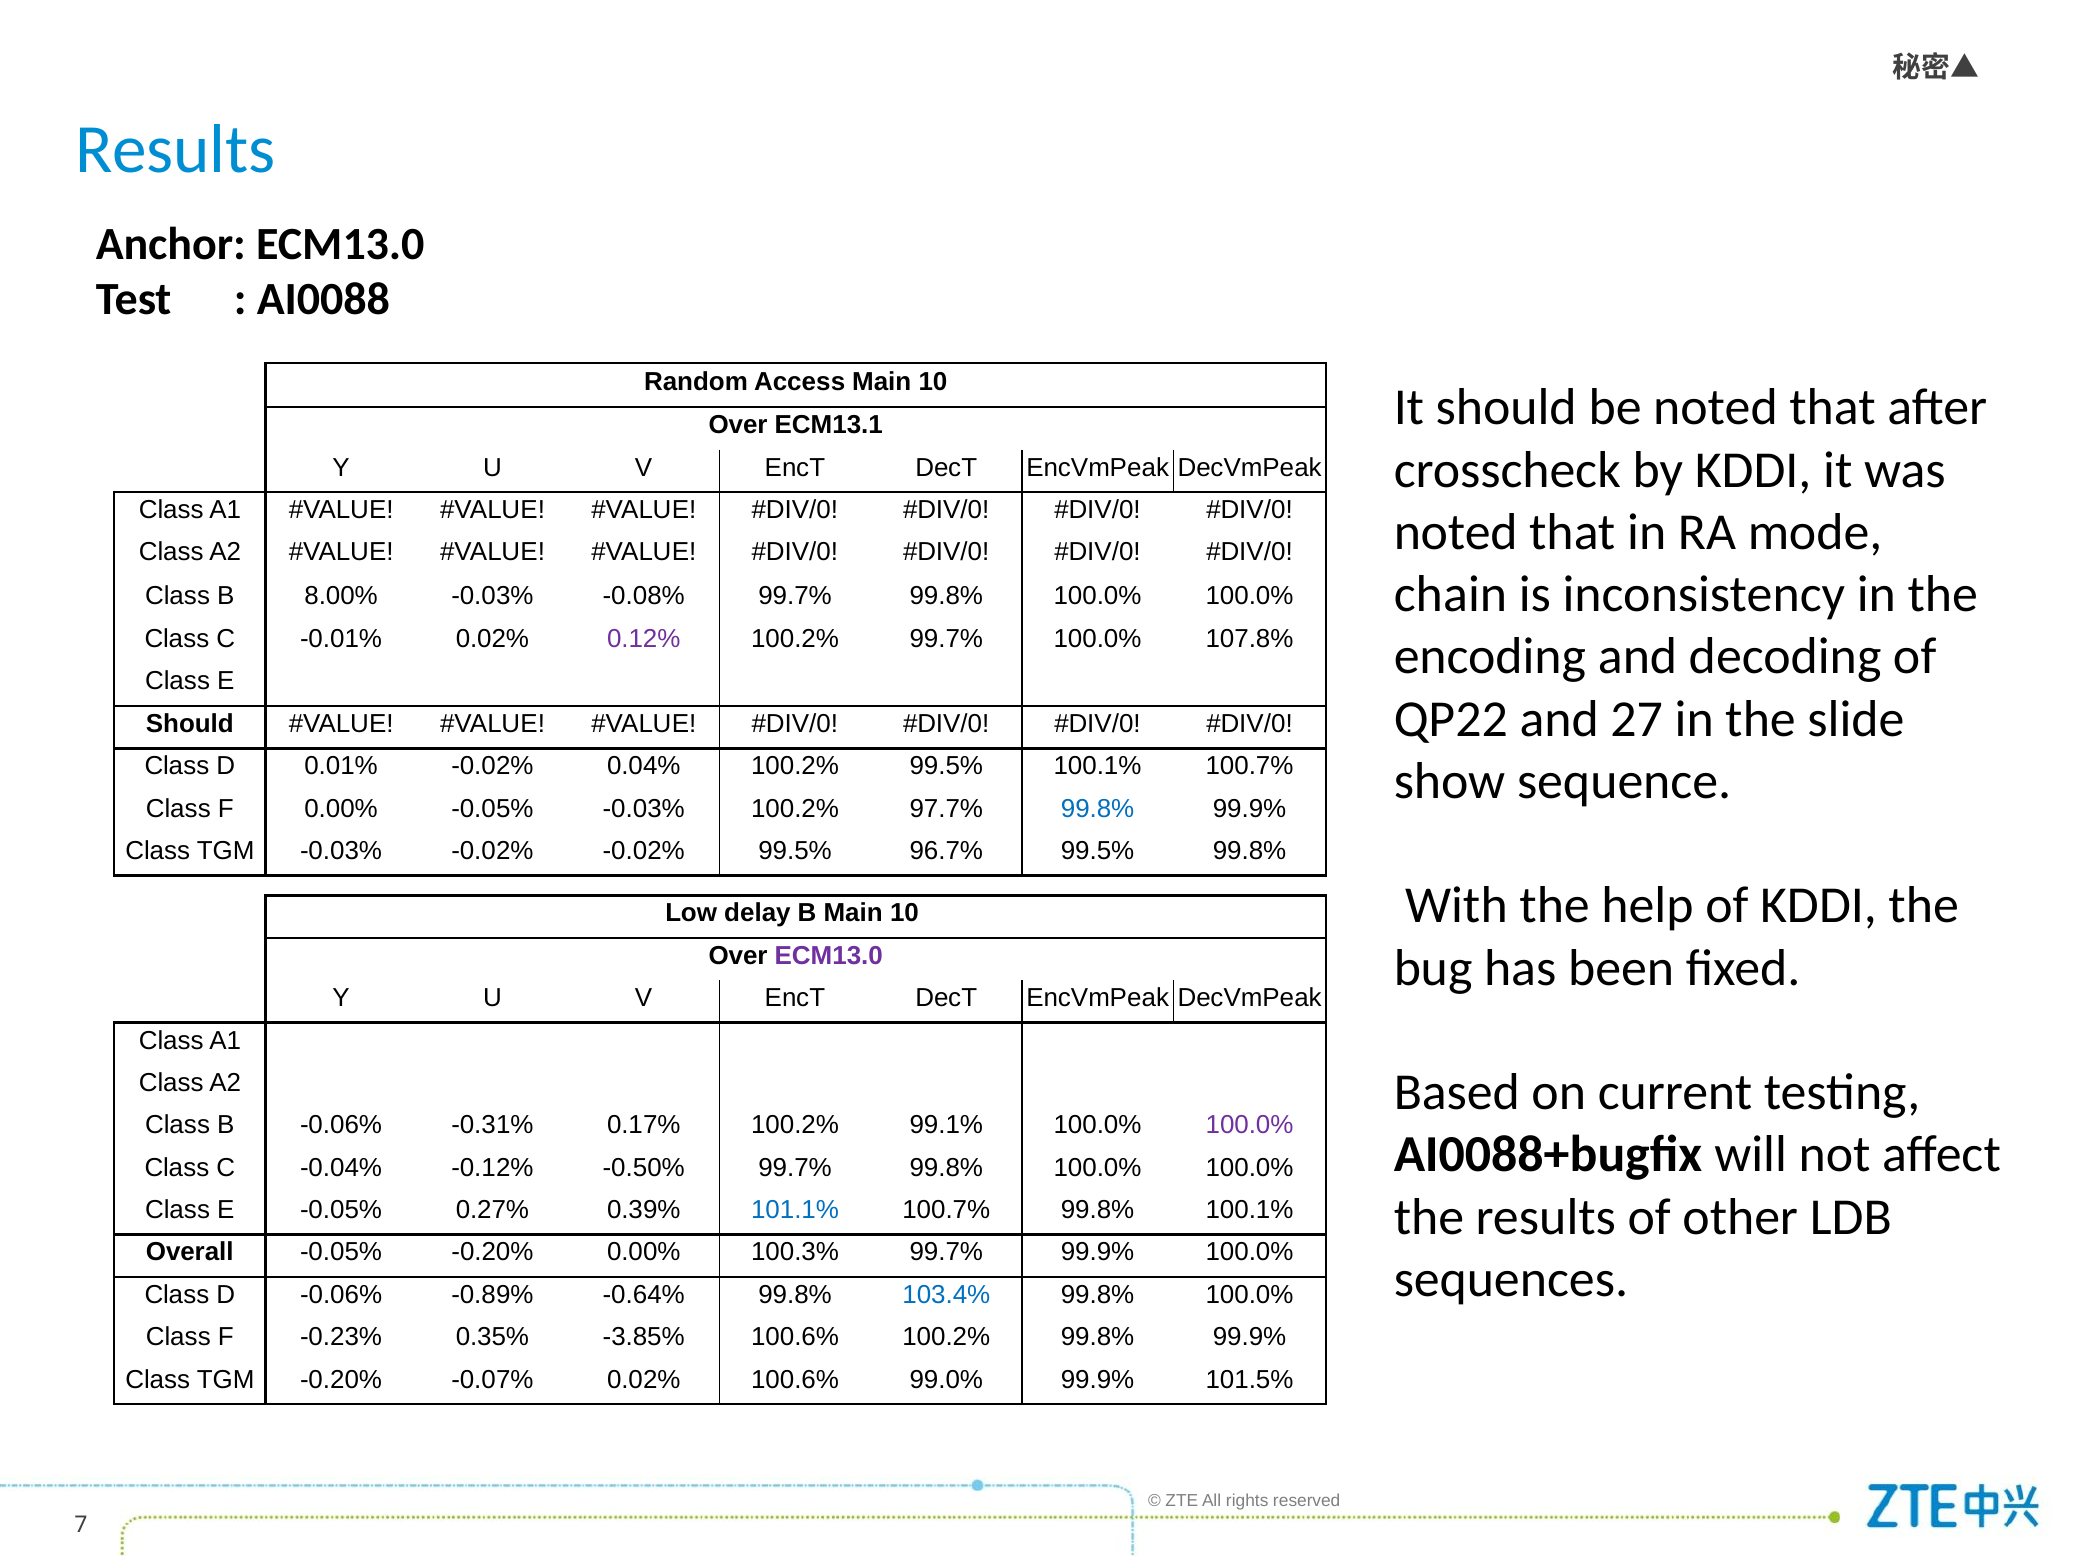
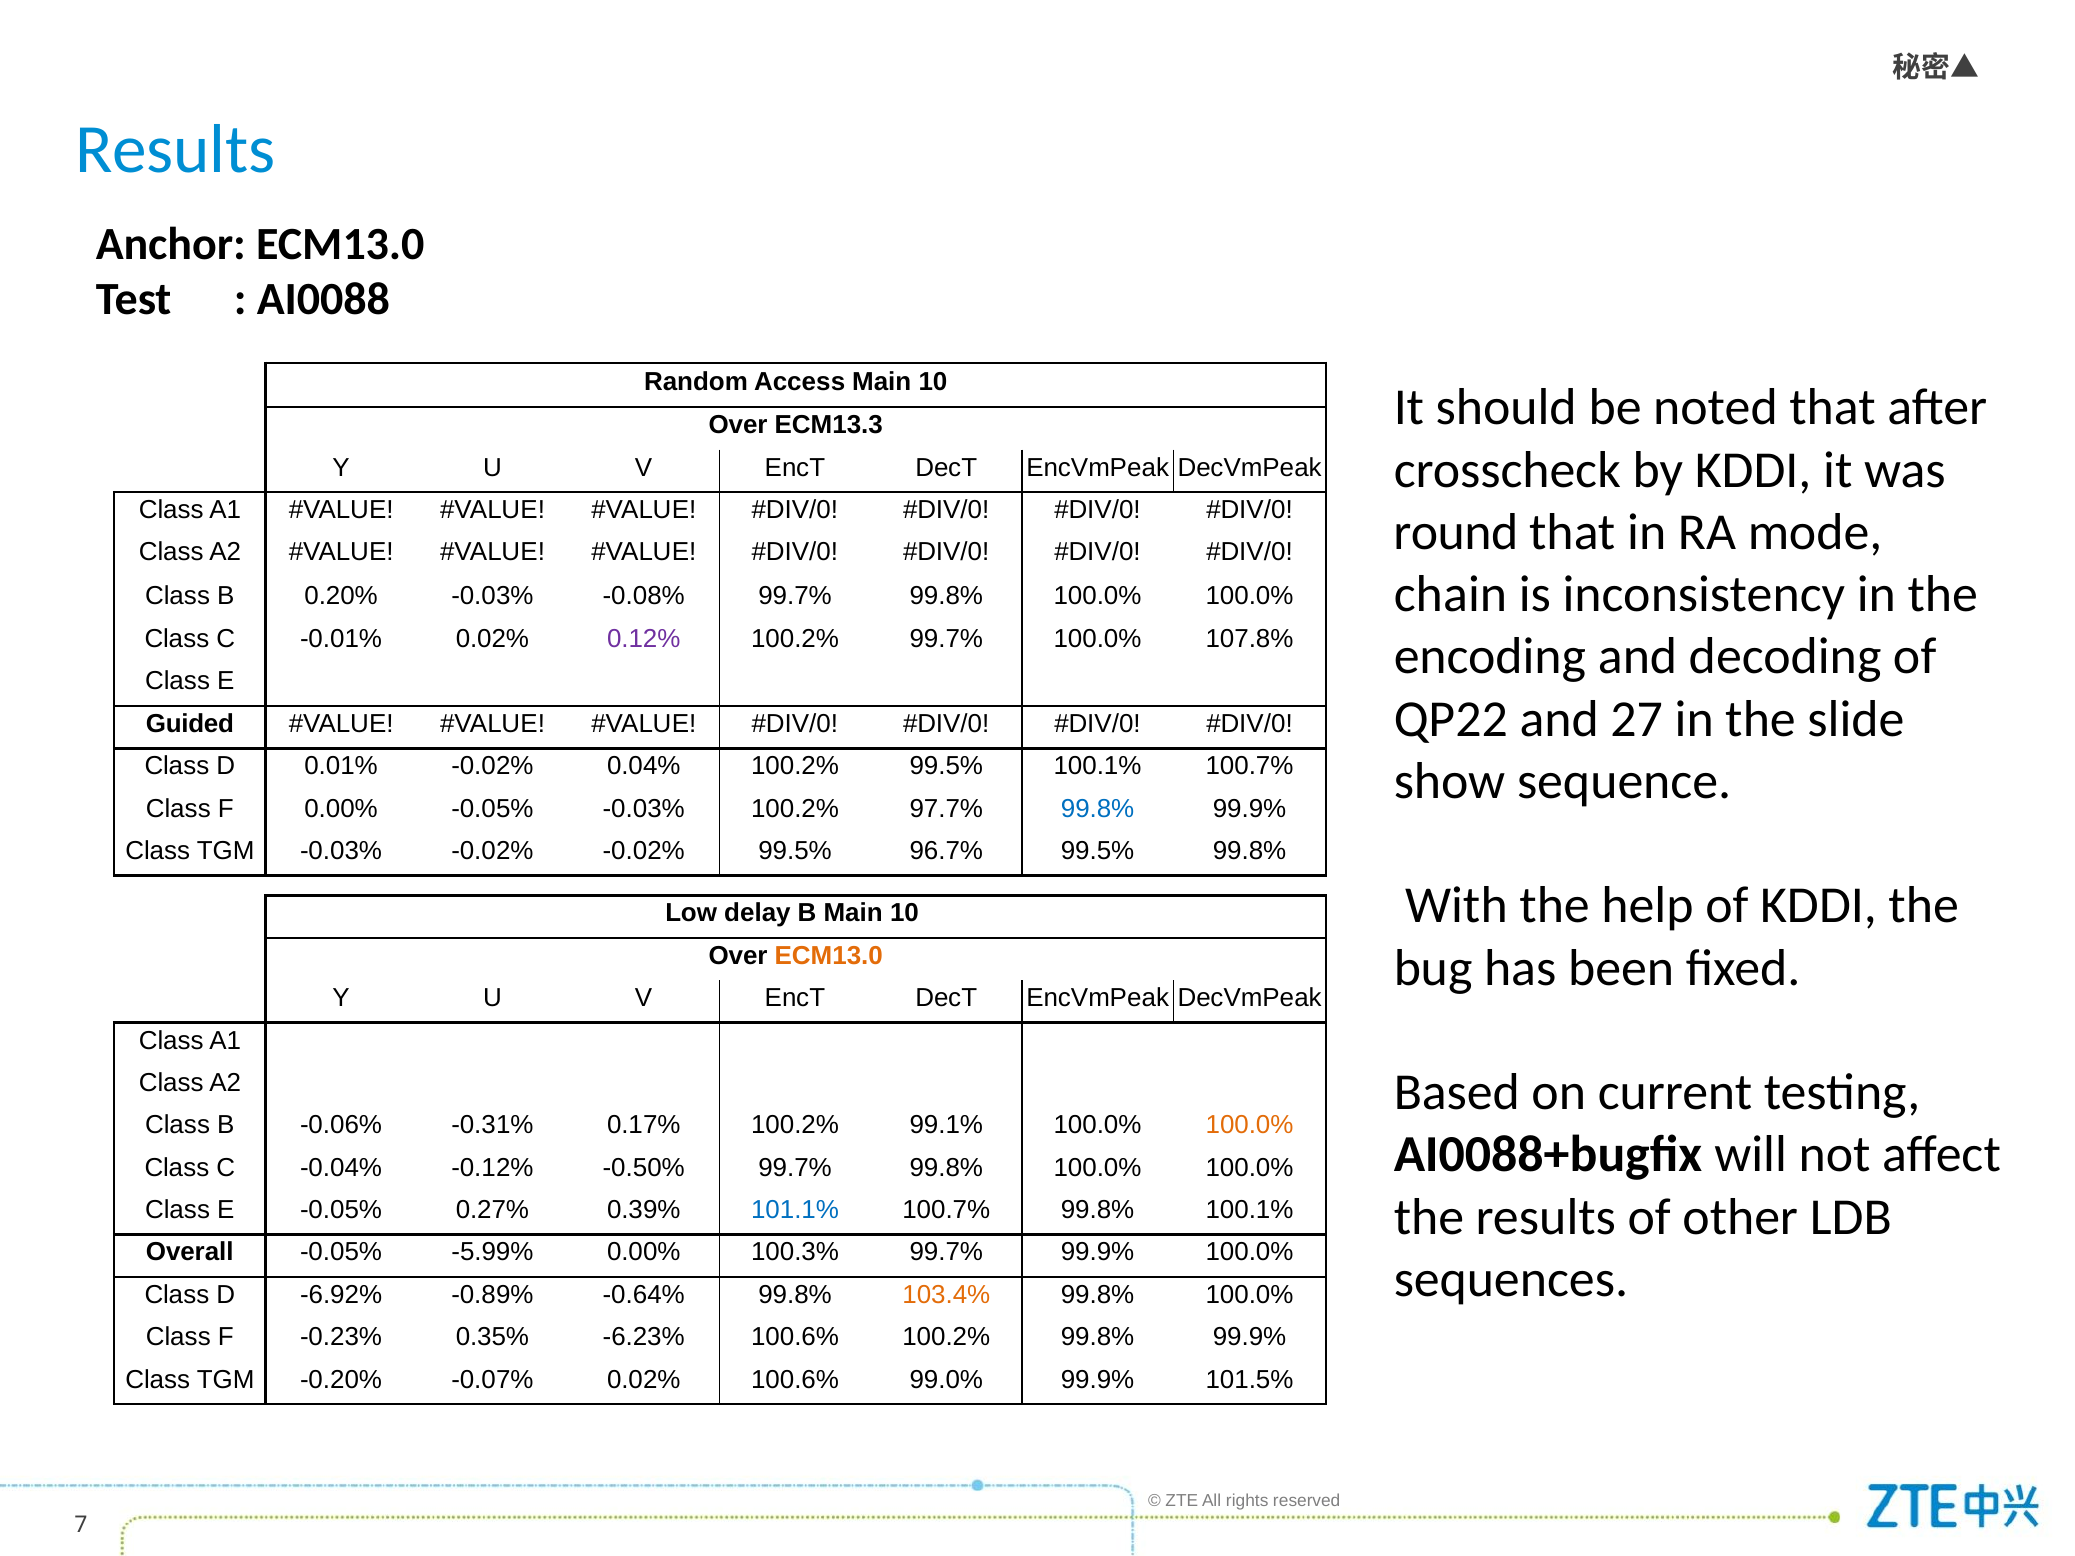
ECM13.1: ECM13.1 -> ECM13.3 (829, 425)
noted: noted -> round (1456, 532)
8.00%: 8.00% -> 0.20% (341, 596)
Should: Should -> Guided (190, 724)
ECM13.0 colour: purple -> orange (829, 956)
100.0% colour: purple -> orange (1250, 1125)
-0.05% -0.20%: -0.20% -> -5.99% (492, 1253)
D -0.06%: -0.06% -> -6.92% (341, 1295)
103.4% colour: blue -> orange (946, 1295)
-3.85%: -3.85% -> -6.23% (644, 1337)
